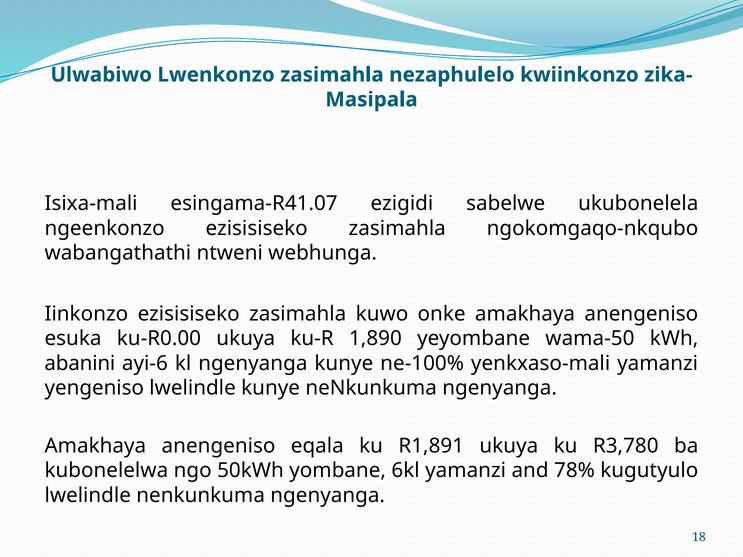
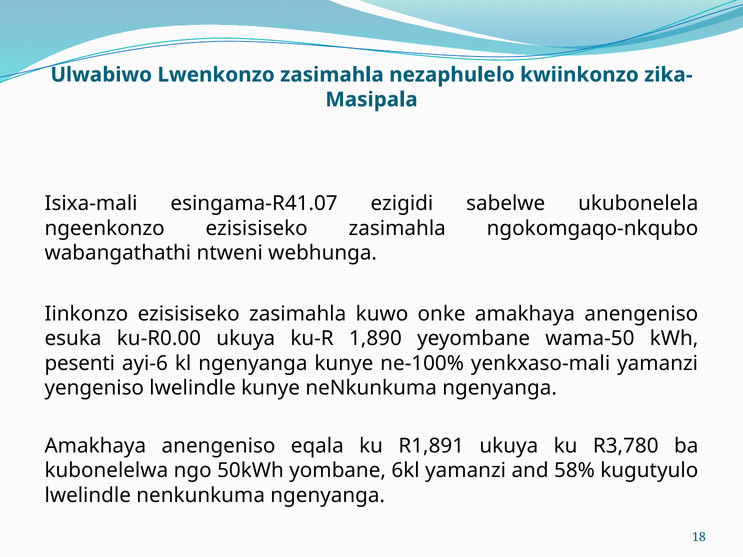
abanini: abanini -> pesenti (80, 363)
78%: 78% -> 58% (574, 471)
